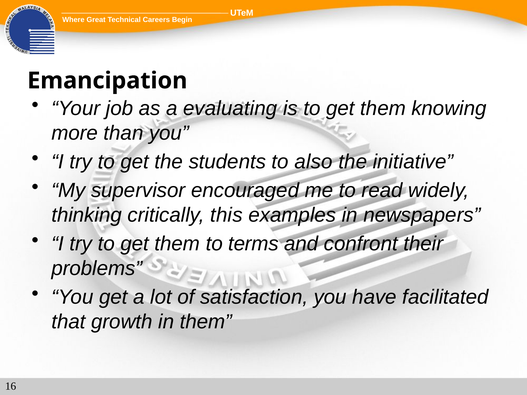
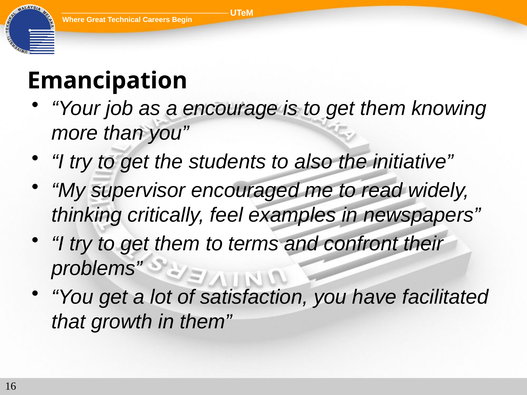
evaluating: evaluating -> encourage (230, 109)
this: this -> feel (226, 215)
